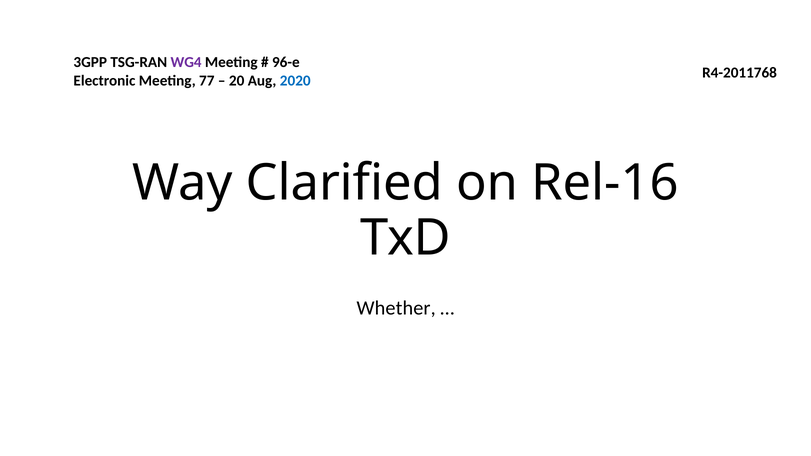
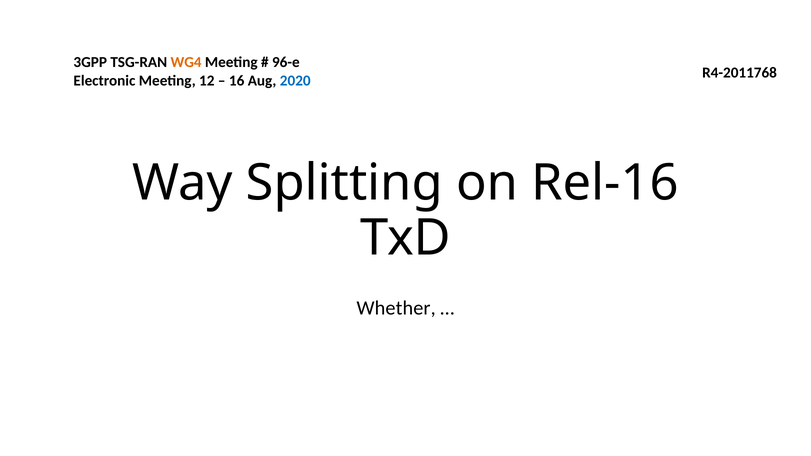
WG4 colour: purple -> orange (186, 62)
77: 77 -> 12 (207, 81)
20: 20 -> 16 (237, 81)
Clarified: Clarified -> Splitting (344, 183)
